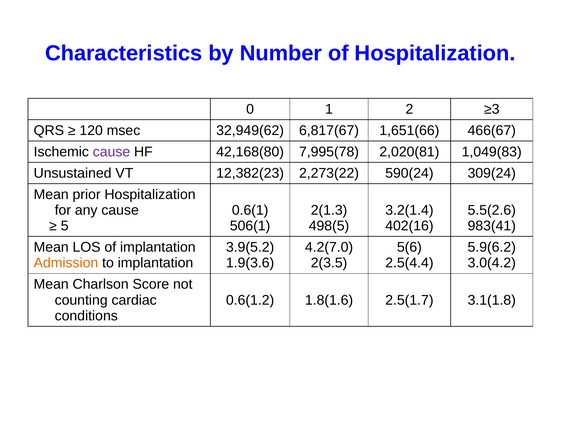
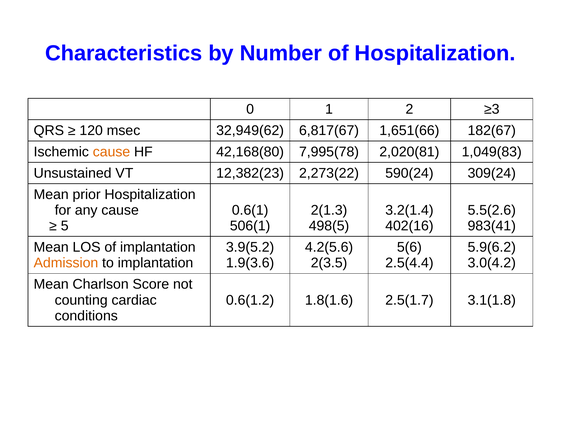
466(67: 466(67 -> 182(67 (492, 130)
cause colour: purple -> orange (111, 152)
4.2(7.0: 4.2(7.0 -> 4.2(5.6 (329, 247)
